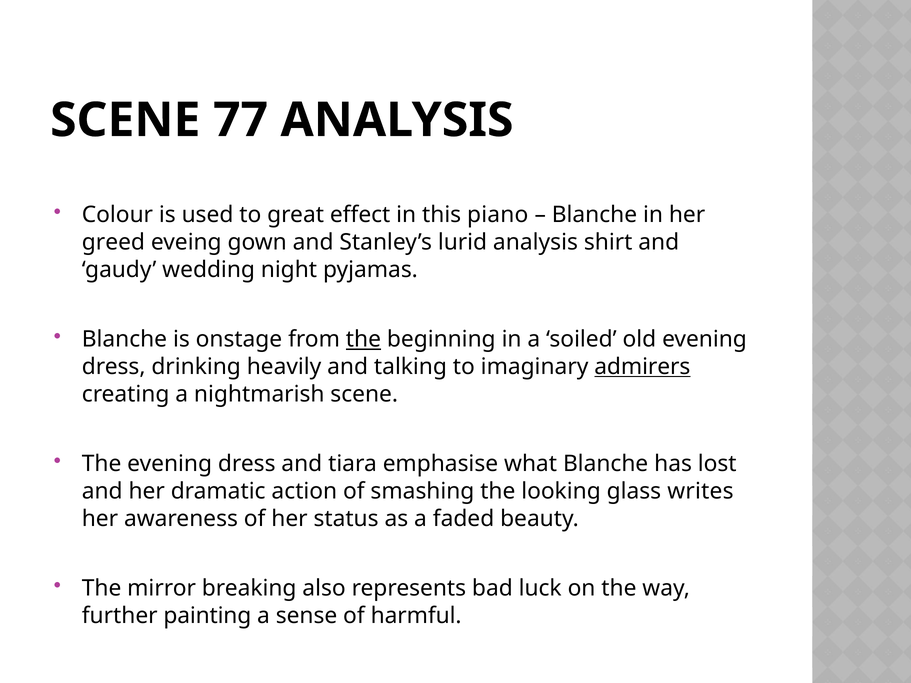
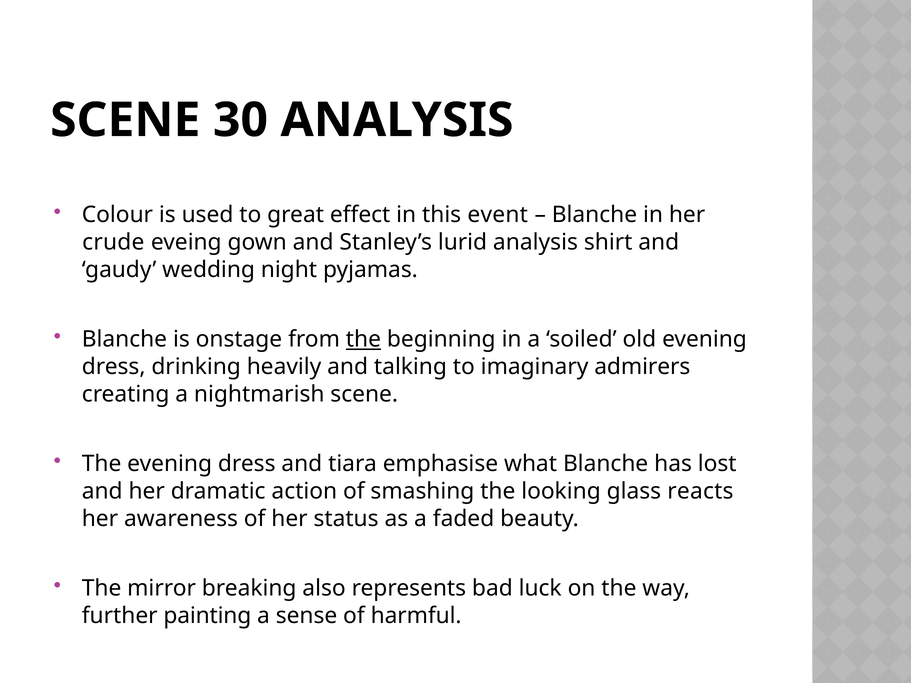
77: 77 -> 30 (240, 120)
piano: piano -> event (498, 215)
greed: greed -> crude (113, 242)
admirers underline: present -> none (642, 367)
writes: writes -> reacts (700, 491)
